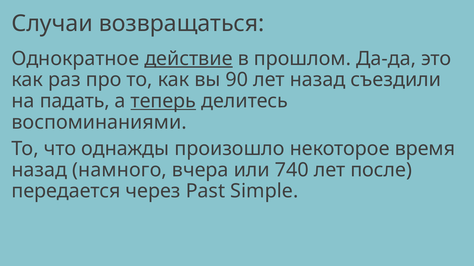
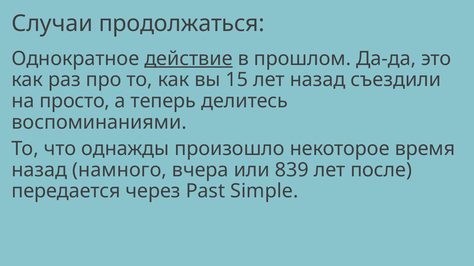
возвращаться: возвращаться -> продолжаться (182, 24)
90: 90 -> 15 (237, 80)
падать: падать -> просто (75, 101)
теперь underline: present -> none (163, 101)
740: 740 -> 839 (292, 170)
